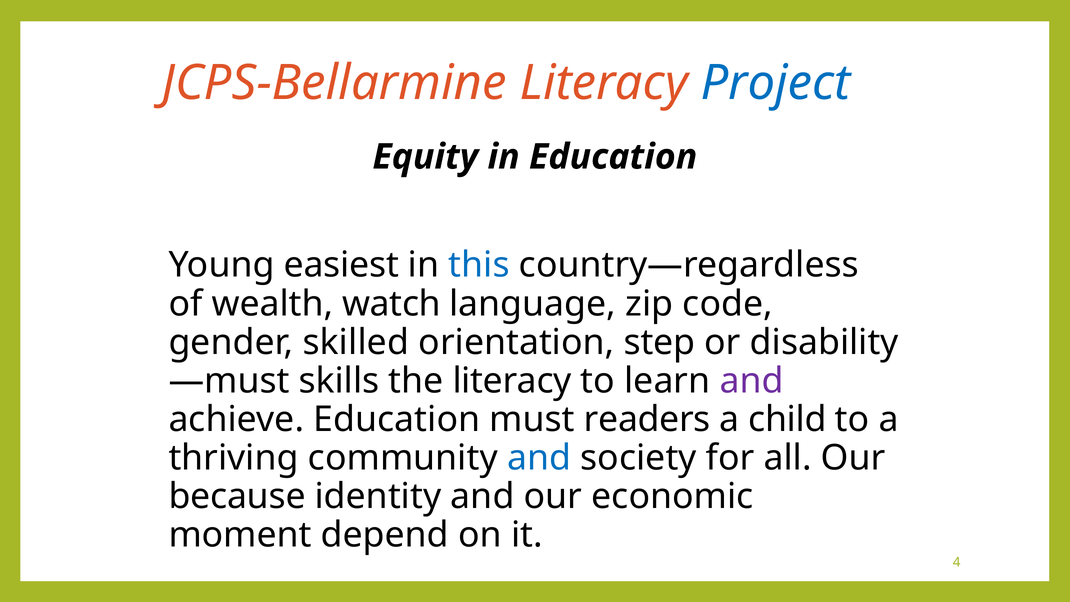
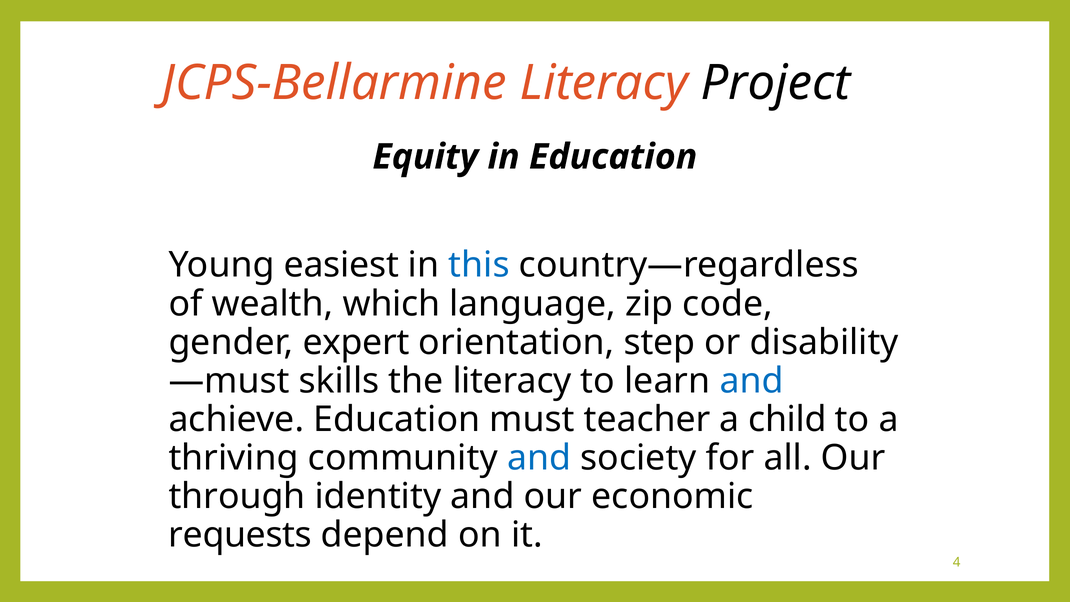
Project colour: blue -> black (776, 83)
watch: watch -> which (391, 304)
skilled: skilled -> expert (356, 342)
and colour: purple -> blue (752, 381)
readers: readers -> teacher (647, 419)
because: because -> through (237, 496)
moment: moment -> requests (240, 535)
